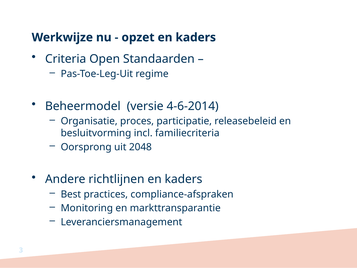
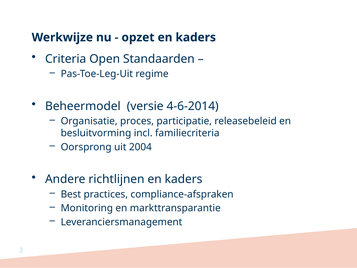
2048: 2048 -> 2004 (140, 147)
